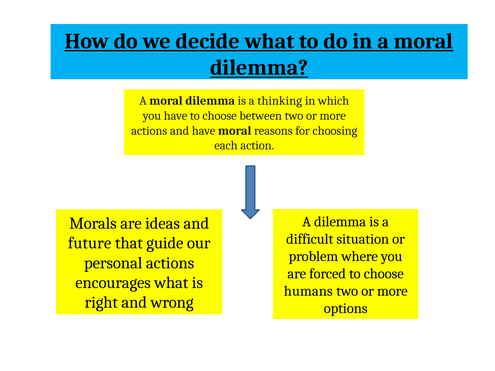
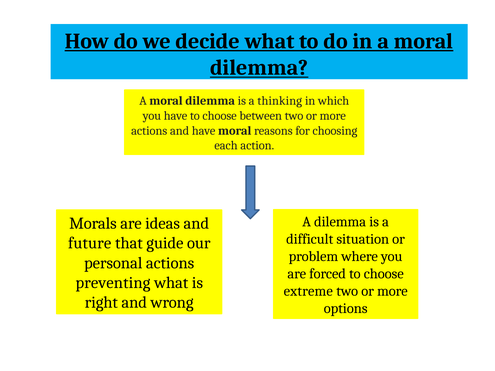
encourages: encourages -> preventing (113, 283)
humans: humans -> extreme (308, 291)
